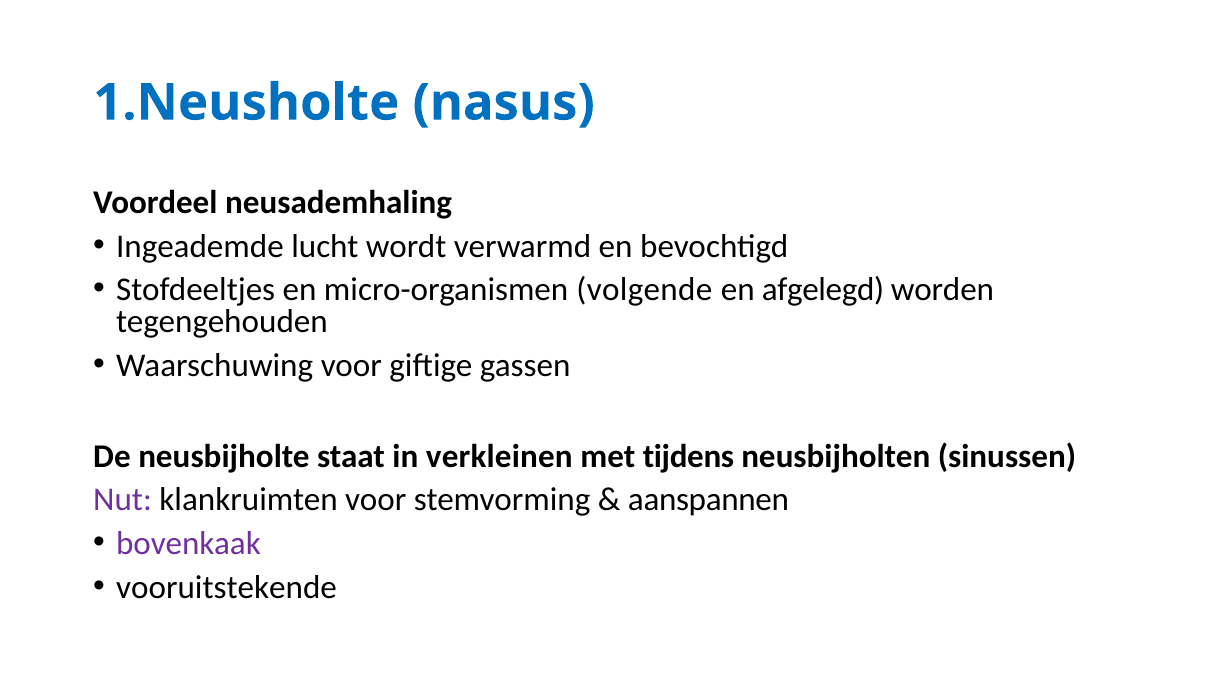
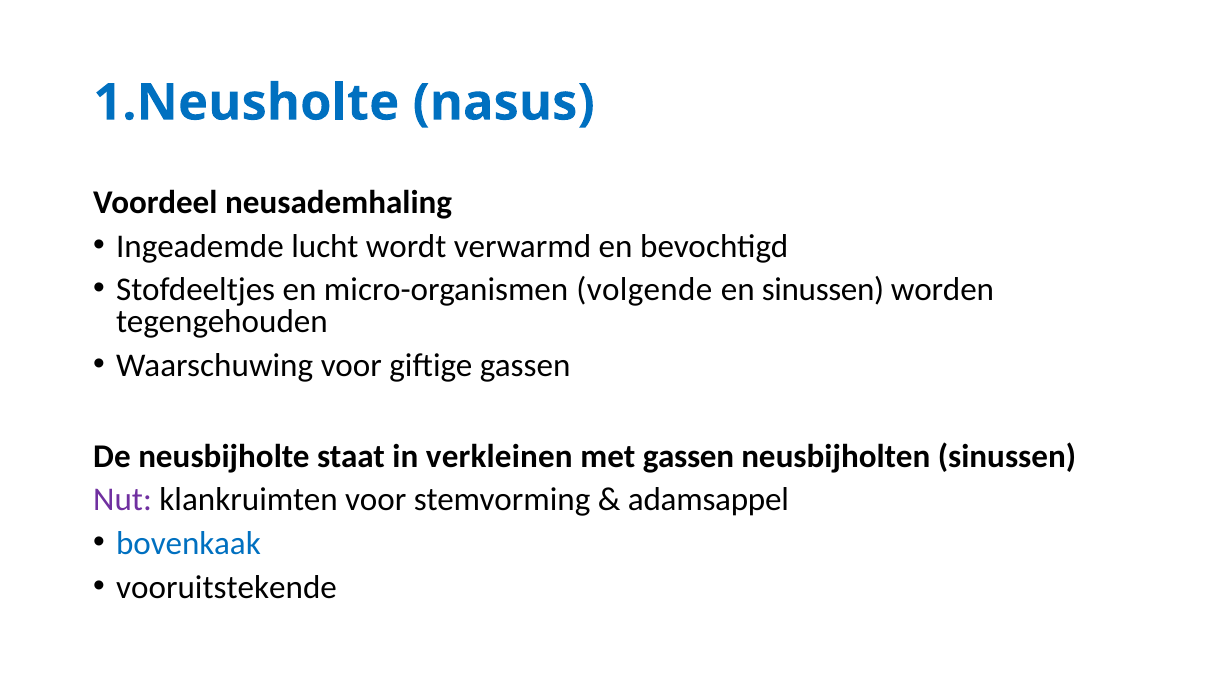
en afgelegd: afgelegd -> sinussen (823, 290)
met tijdens: tijdens -> gassen (688, 456)
aanspannen: aanspannen -> adamsappel (708, 500)
bovenkaak colour: purple -> blue (188, 544)
